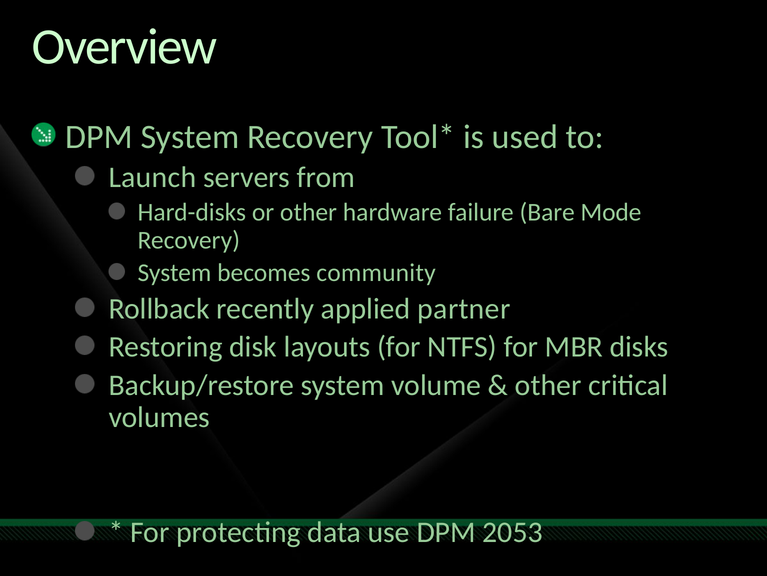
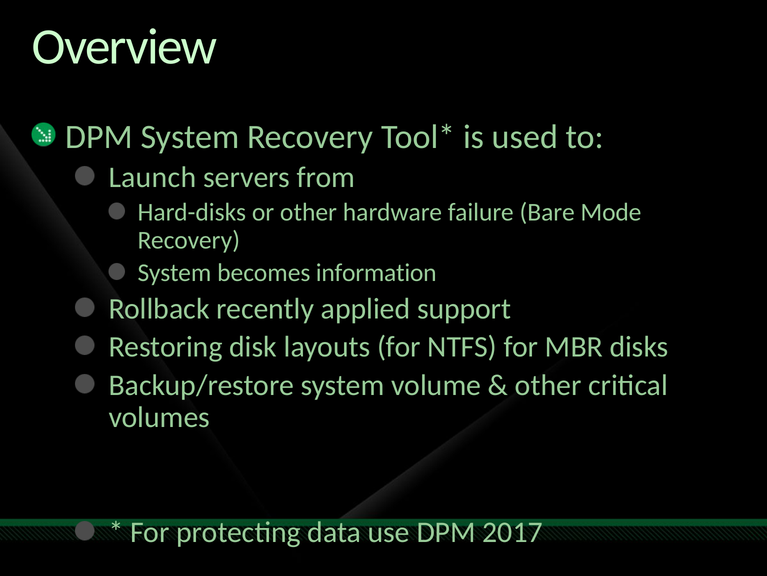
community: community -> information (376, 273)
partner: partner -> support (464, 308)
2053: 2053 -> 2017 (513, 532)
